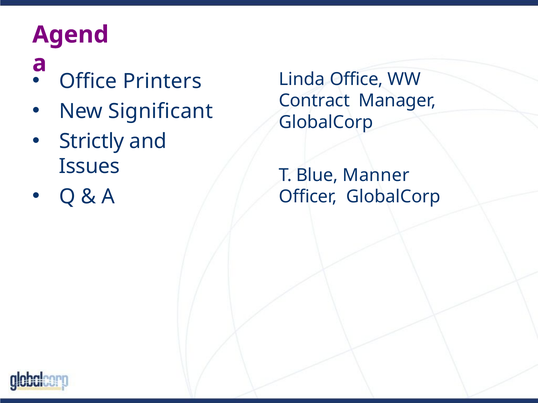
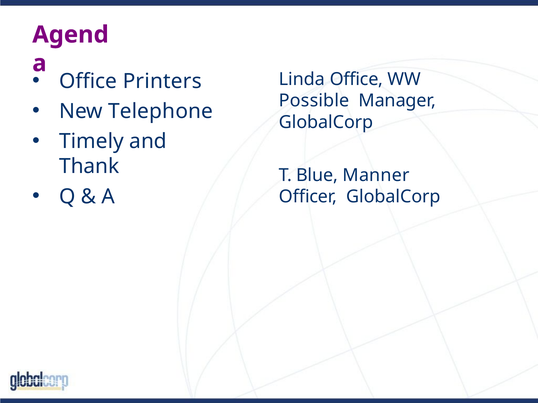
Contract: Contract -> Possible (314, 101)
Significant: Significant -> Telephone (161, 111)
Strictly: Strictly -> Timely (92, 141)
Issues: Issues -> Thank (89, 167)
